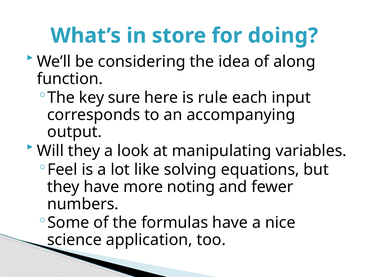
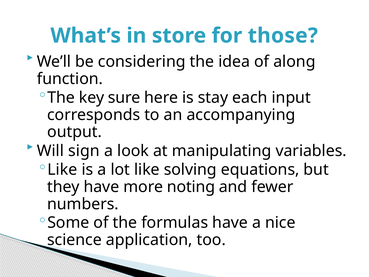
doing: doing -> those (283, 36)
rule: rule -> stay (213, 97)
Will they: they -> sign (84, 151)
Feel: Feel -> Like (62, 169)
